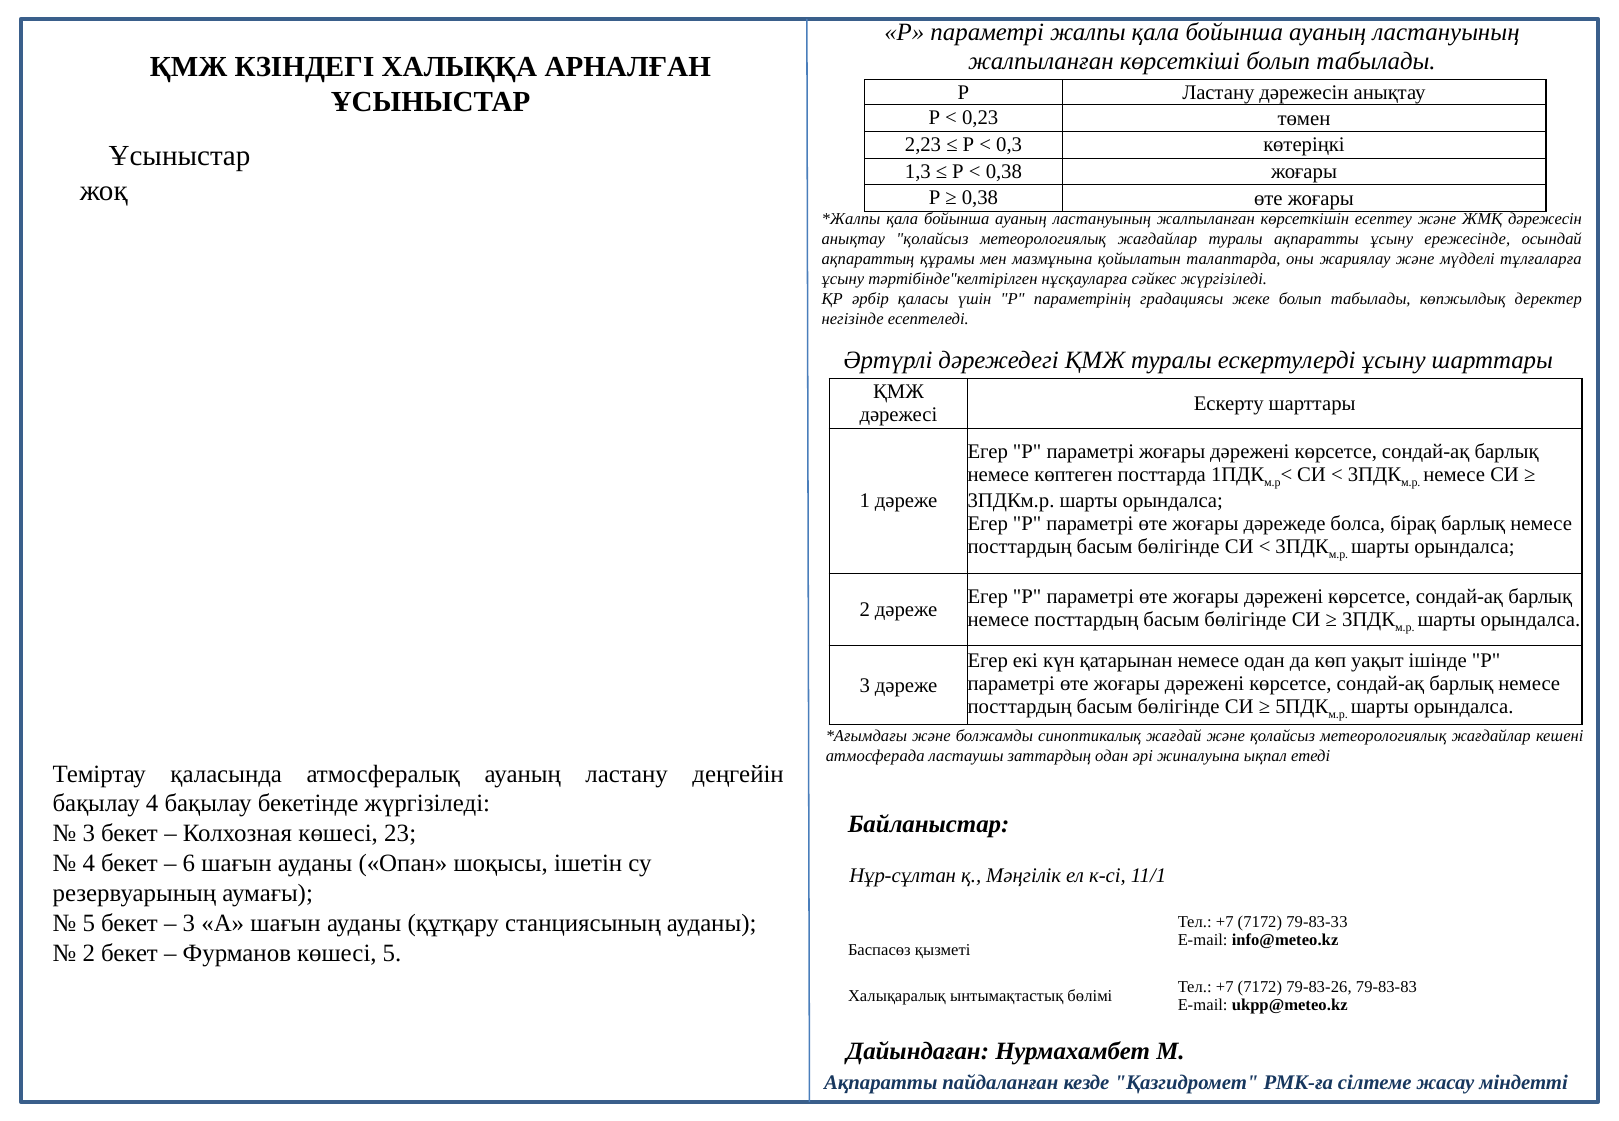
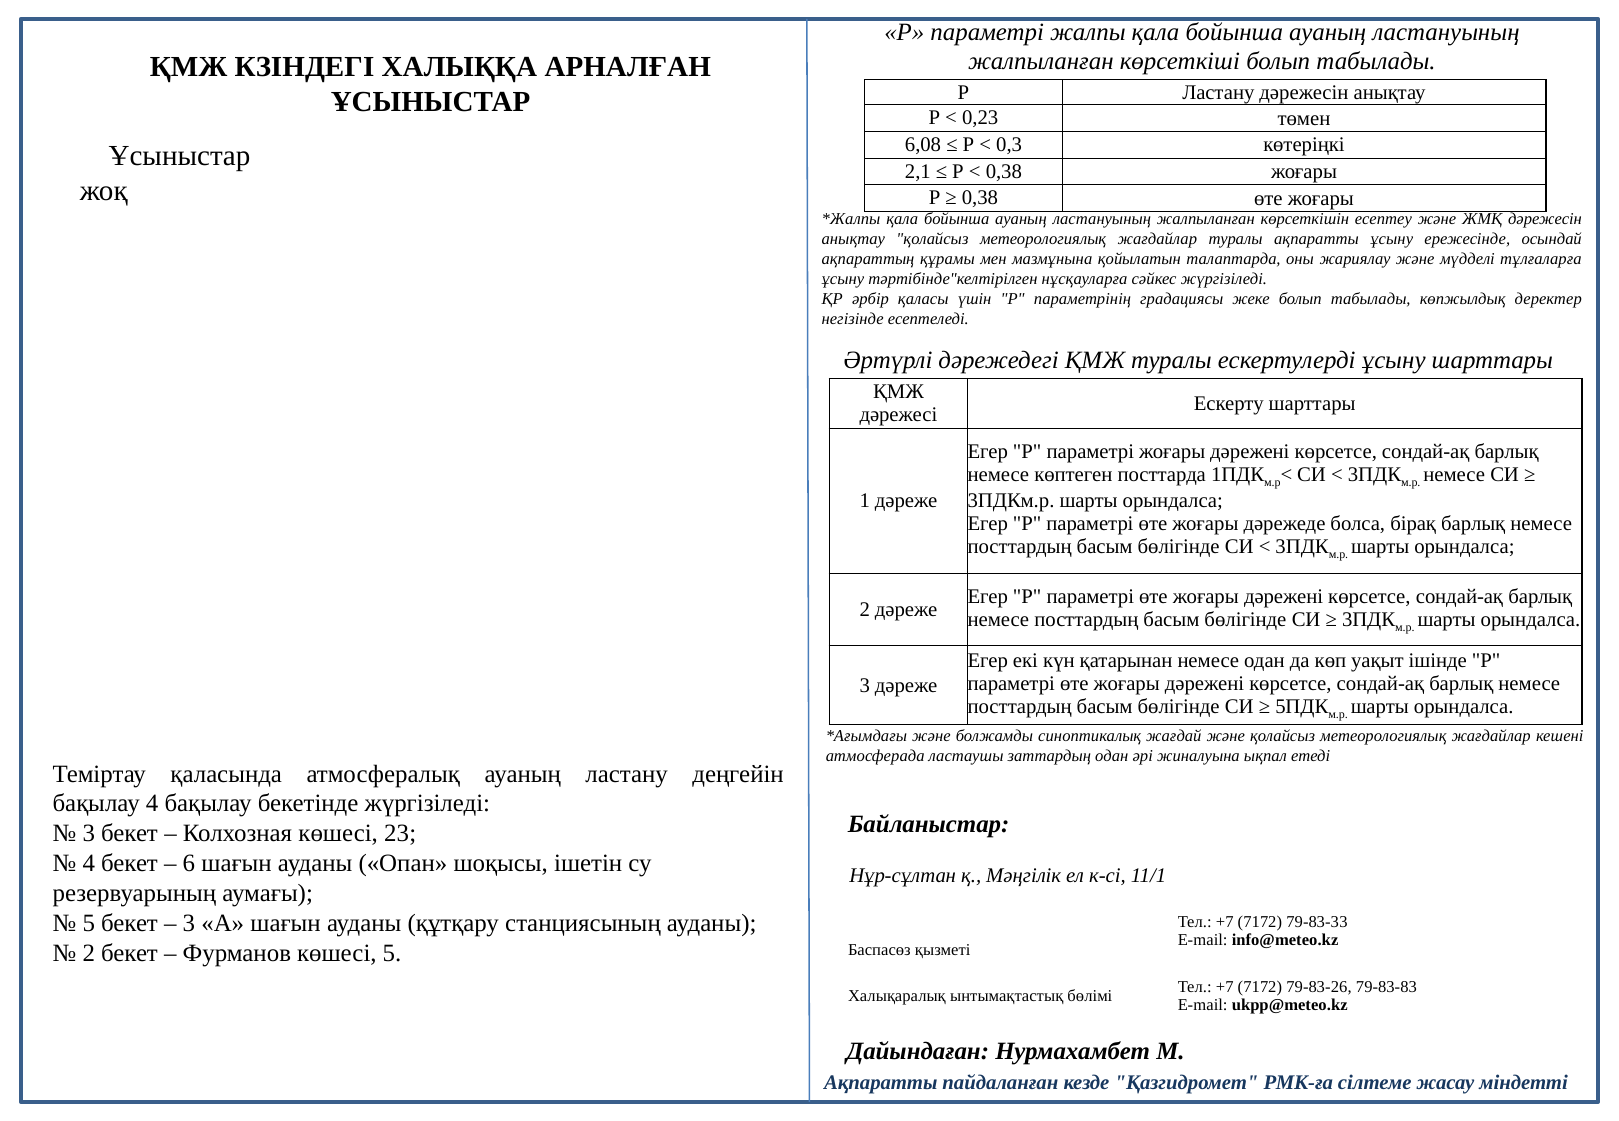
2,23: 2,23 -> 6,08 (923, 145)
1,3: 1,3 -> 2,1 (918, 171)
